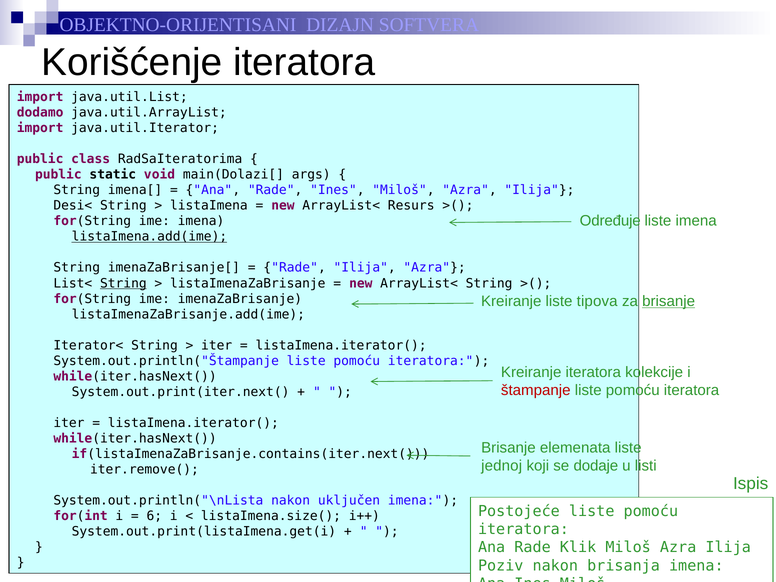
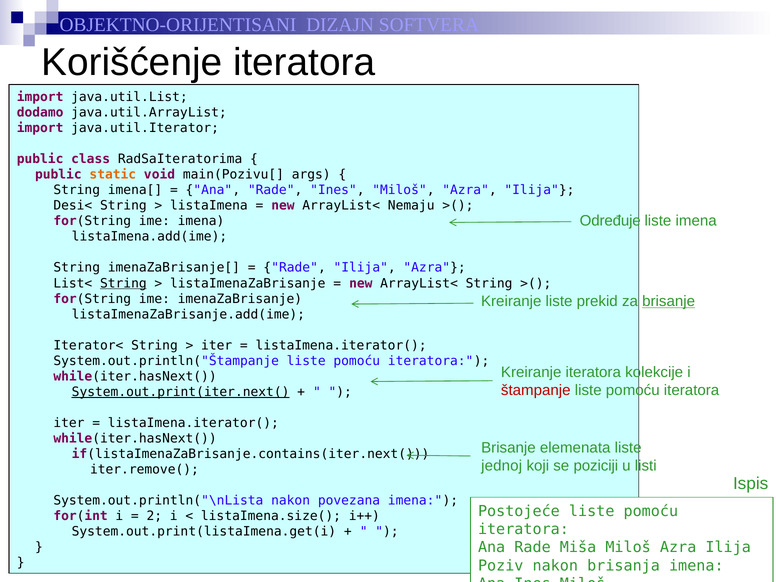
static colour: black -> orange (113, 175)
main(Dolazi[: main(Dolazi[ -> main(Pozivu[ (233, 175)
Resurs: Resurs -> Nemaju (411, 206)
listaImena.add(ime underline: present -> none (149, 237)
tipova: tipova -> prekid (597, 301)
System.out.print(iter.next( underline: none -> present (181, 392)
dodaje: dodaje -> poziciji (596, 466)
uključen: uključen -> povezana (349, 501)
6: 6 -> 2 (154, 516)
Klik: Klik -> Miša (578, 547)
